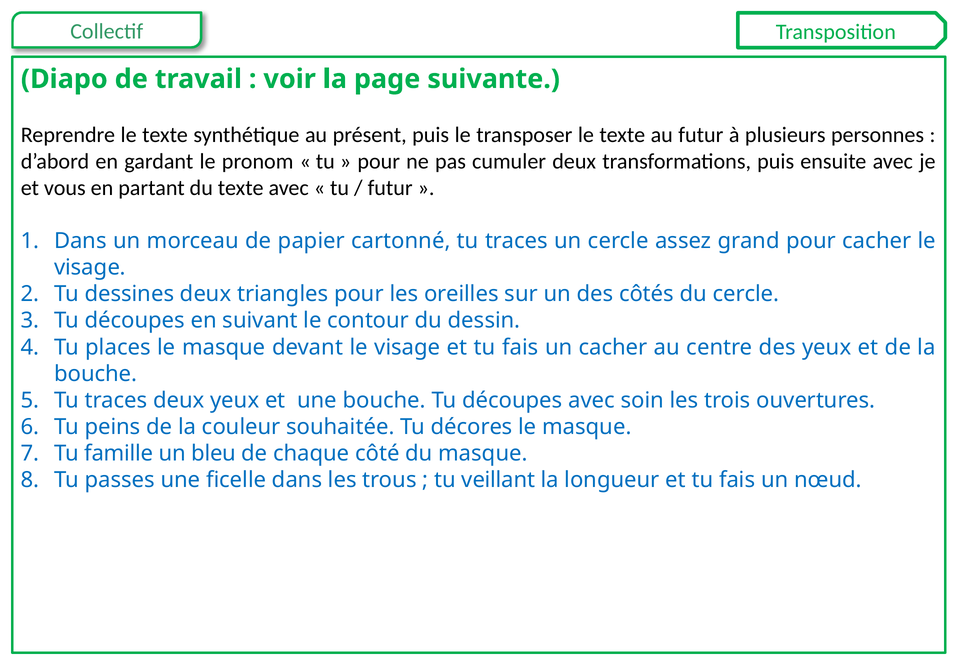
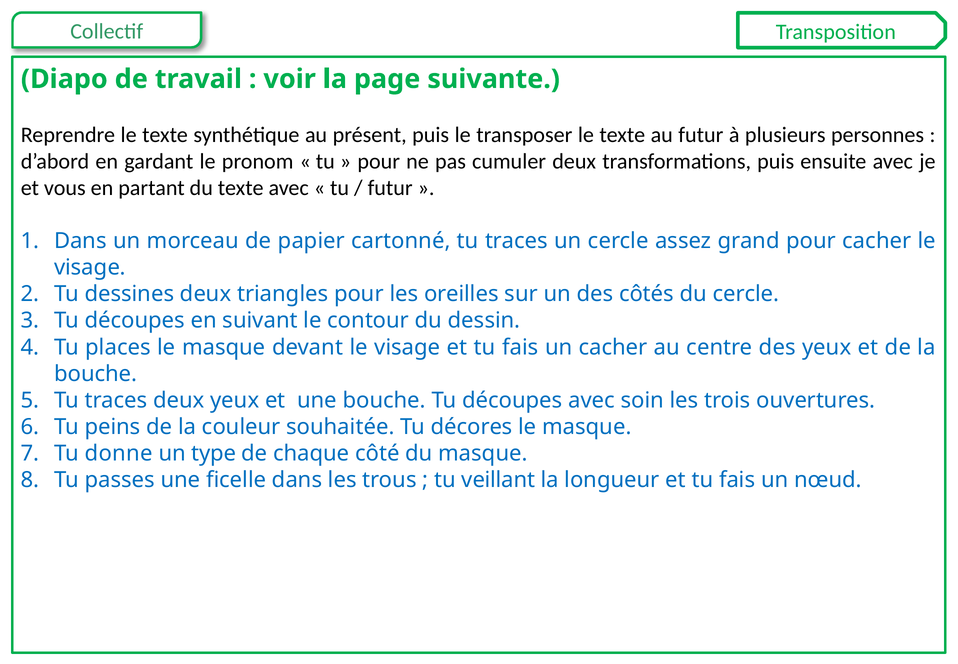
famille: famille -> donne (119, 453)
bleu: bleu -> type (214, 453)
